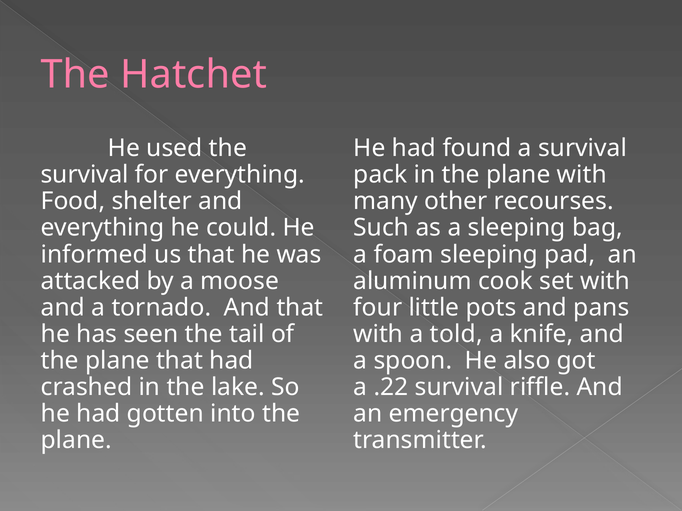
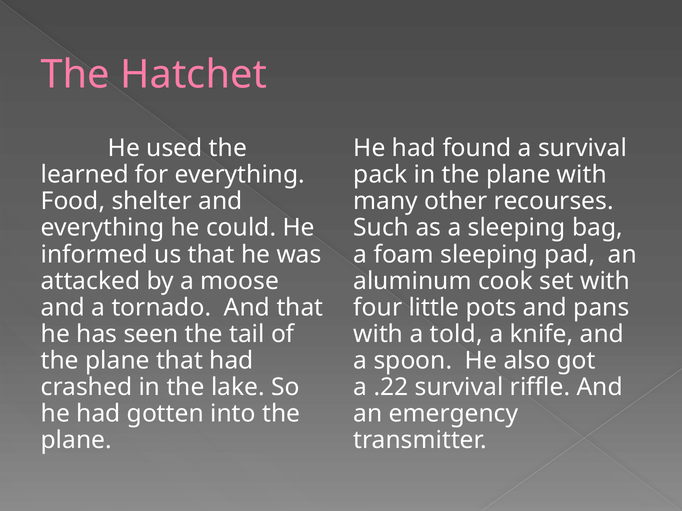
survival: survival -> learned (85, 175)
